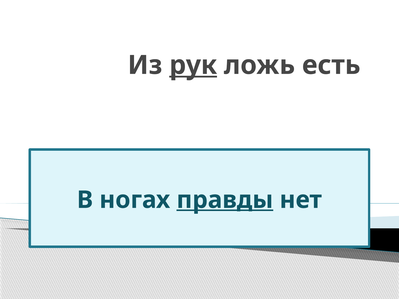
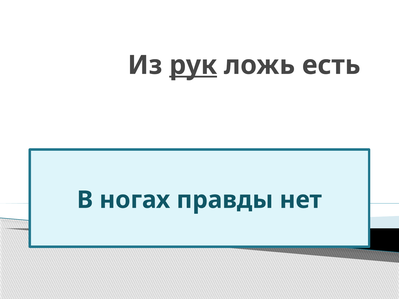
правды underline: present -> none (225, 200)
